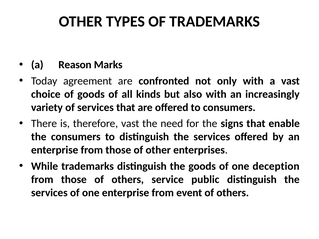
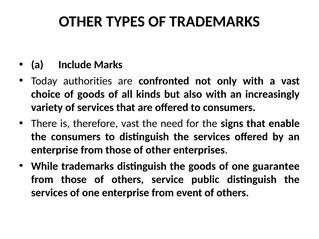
Reason: Reason -> Include (75, 65)
agreement: agreement -> authorities (88, 81)
deception: deception -> guarantee (276, 166)
